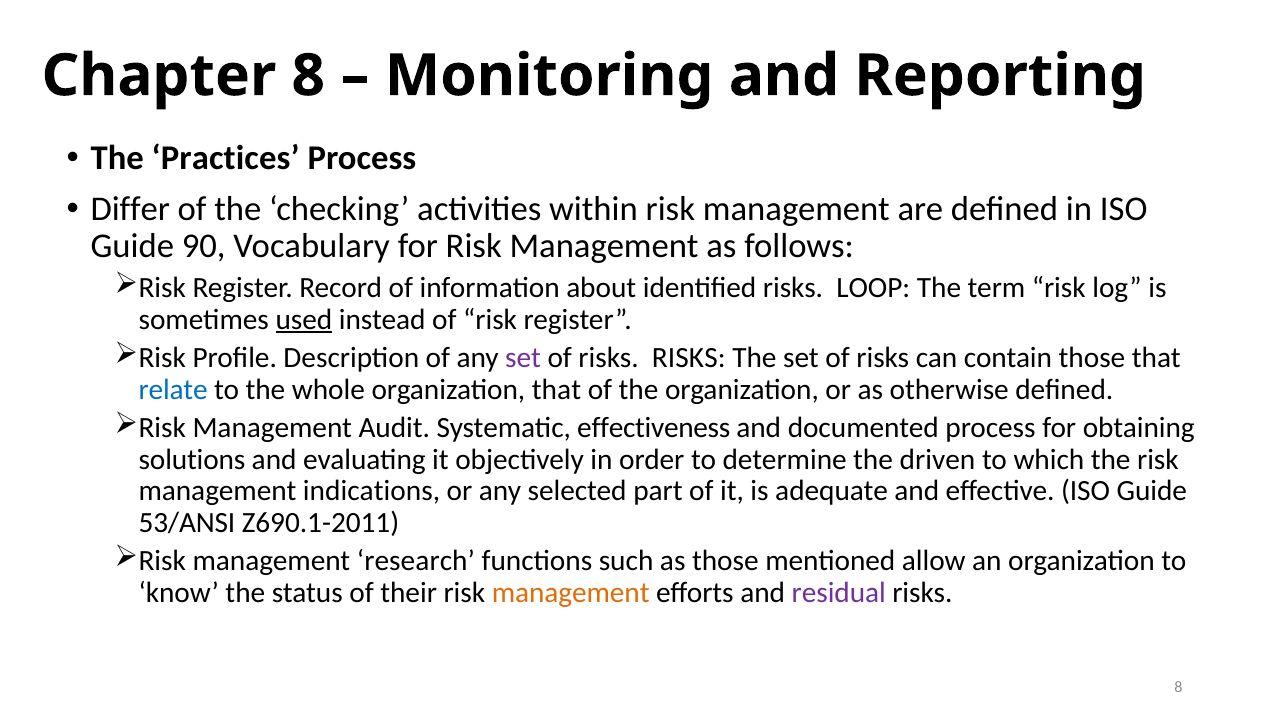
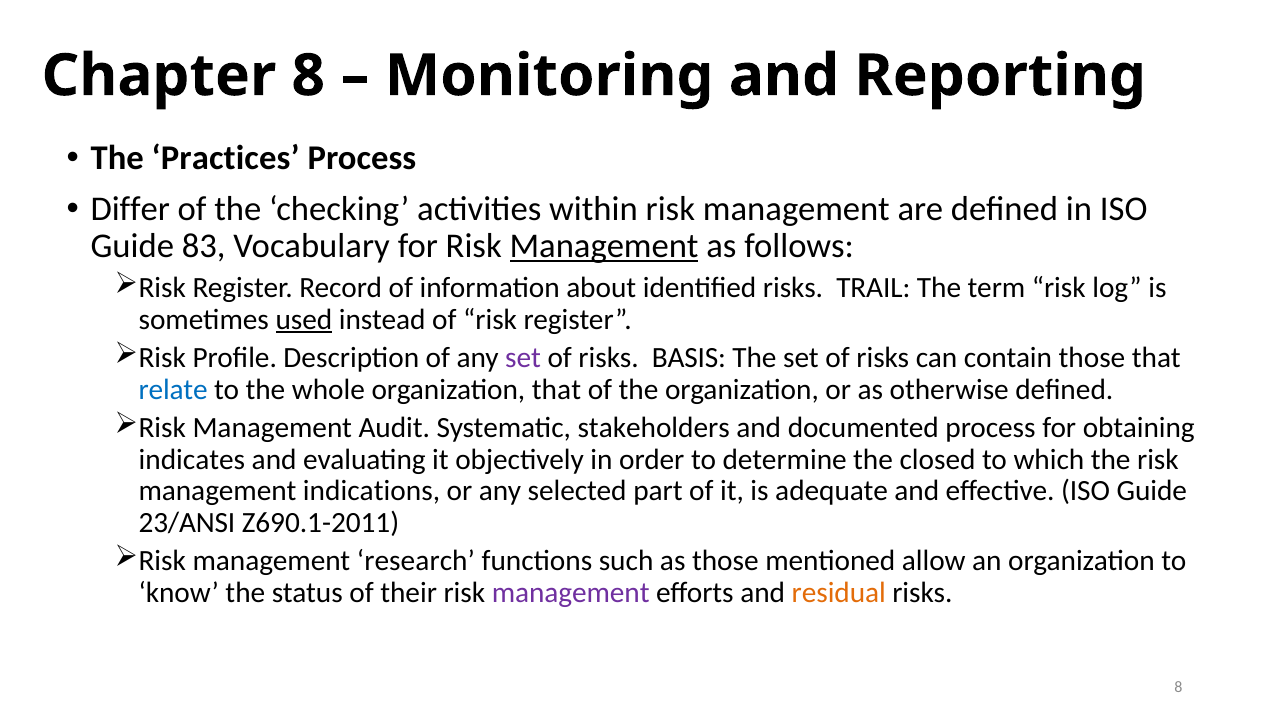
90: 90 -> 83 (204, 246)
Management underline: none -> present (604, 246)
LOOP: LOOP -> TRAIL (873, 288)
risks RISKS: RISKS -> BASIS (689, 358)
effectiveness: effectiveness -> stakeholders (654, 428)
solutions: solutions -> indicates (192, 459)
driven: driven -> closed (938, 459)
53/ANSI: 53/ANSI -> 23/ANSI (187, 523)
management colour: orange -> purple (571, 593)
residual colour: purple -> orange (839, 593)
